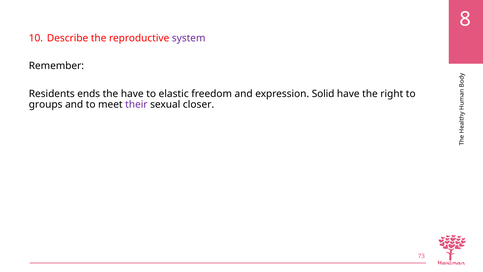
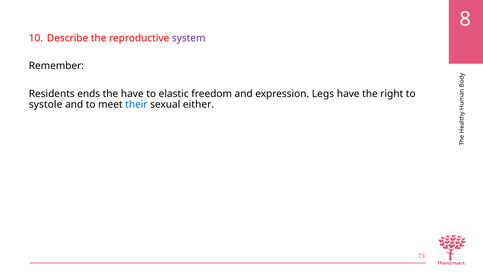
Solid: Solid -> Legs (323, 94)
groups: groups -> systole (46, 105)
their colour: purple -> blue (136, 105)
closer: closer -> either (199, 105)
